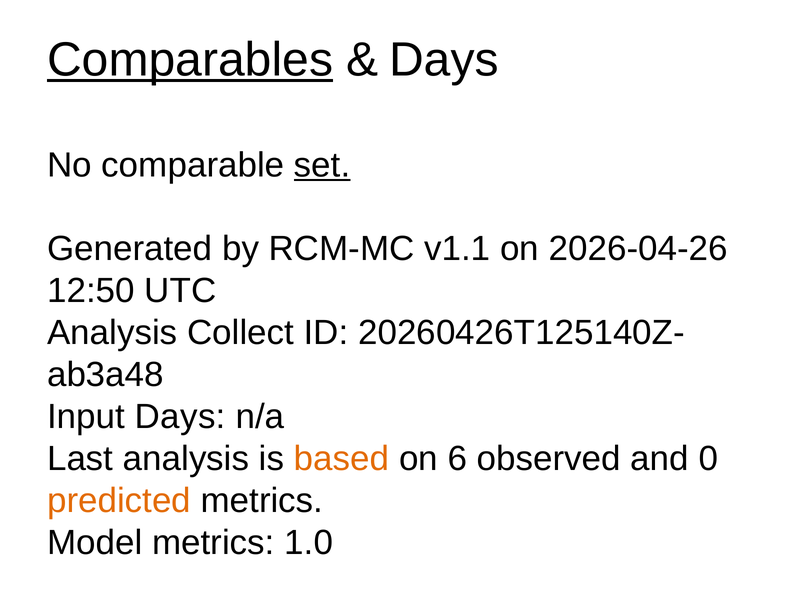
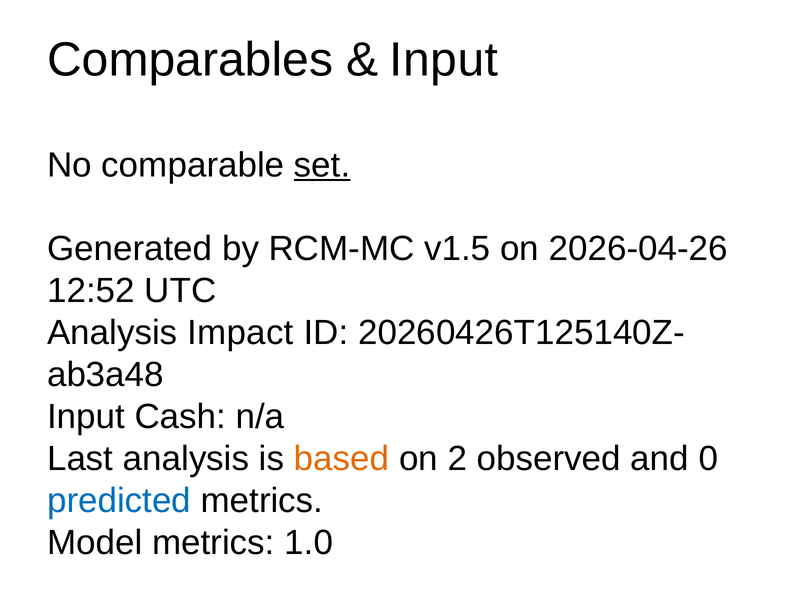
Comparables underline: present -> none (190, 60)
Days: Days -> Input (444, 60)
v1.1: v1.1 -> v1.5 (457, 249)
12:50: 12:50 -> 12:52 (91, 291)
Collect: Collect -> Impact (240, 333)
Input Days: Days -> Cash (180, 417)
6: 6 -> 2 (457, 459)
predicted colour: orange -> blue (119, 501)
